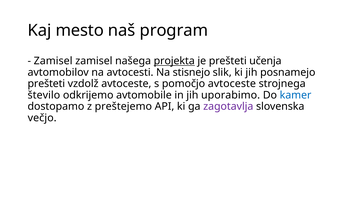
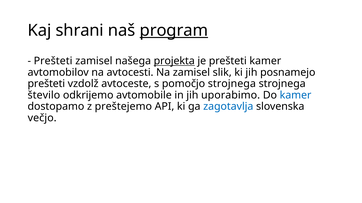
mesto: mesto -> shrani (80, 30)
program underline: none -> present (174, 30)
Zamisel: Zamisel -> Prešteti (53, 61)
prešteti učenja: učenja -> kamer (265, 61)
Na stisnejo: stisnejo -> zamisel (191, 73)
pomočjo avtoceste: avtoceste -> strojnega (232, 84)
zagotavlja colour: purple -> blue (228, 107)
